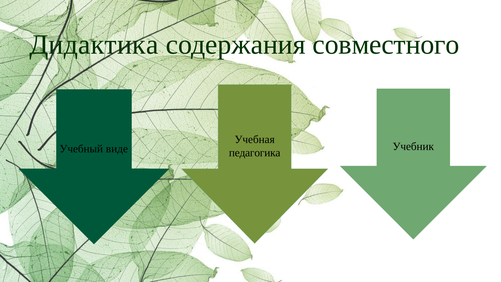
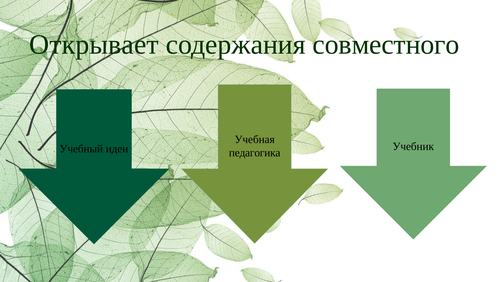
Дидактика: Дидактика -> Открывает (94, 45)
виде: виде -> идеи (117, 149)
